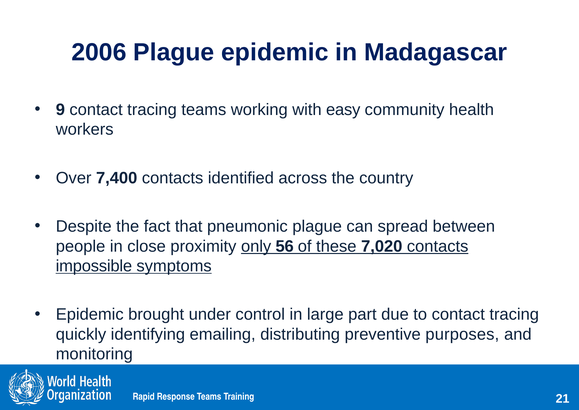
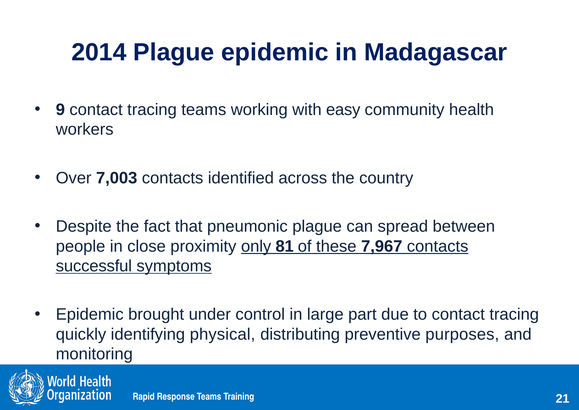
2006: 2006 -> 2014 (99, 52)
7,400: 7,400 -> 7,003 (117, 178)
56: 56 -> 81 (285, 246)
7,020: 7,020 -> 7,967 (382, 246)
impossible: impossible -> successful (94, 266)
emailing: emailing -> physical (223, 334)
